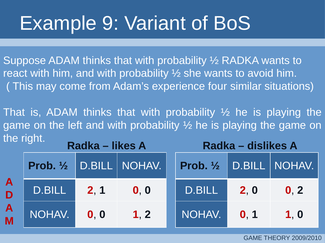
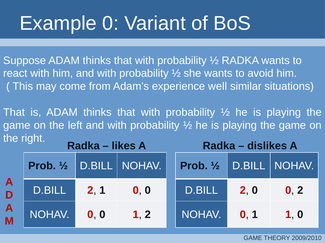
Example 9: 9 -> 0 (111, 23)
four: four -> well (218, 87)
